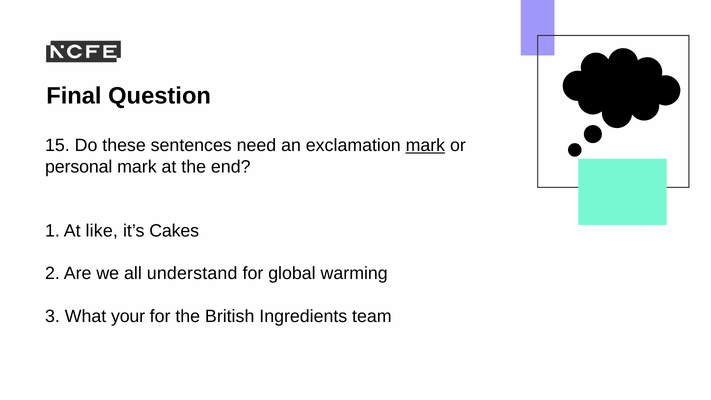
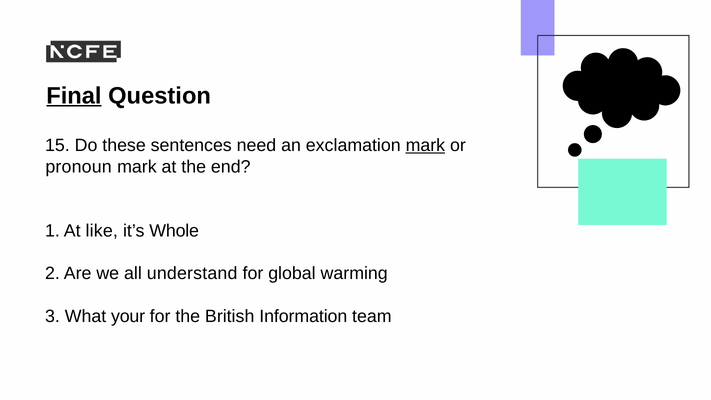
Final underline: none -> present (74, 96)
personal: personal -> pronoun (79, 167)
Cakes: Cakes -> Whole (174, 231)
Ingredients: Ingredients -> Information (303, 316)
